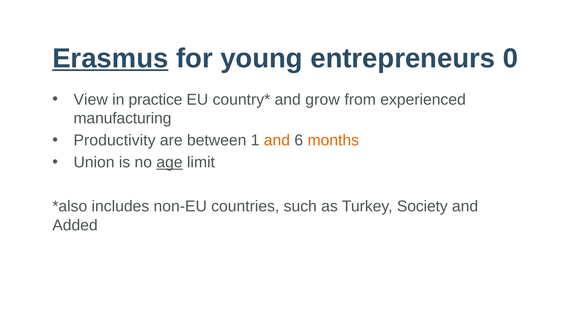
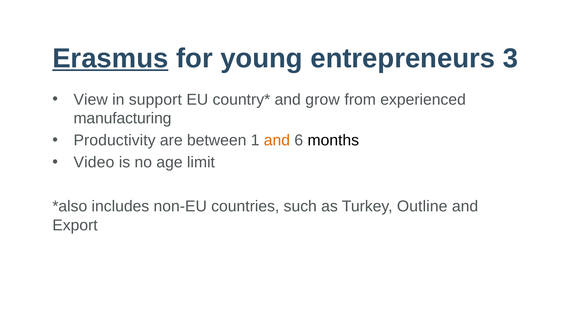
0: 0 -> 3 (510, 58)
practice: practice -> support (155, 100)
months colour: orange -> black (333, 140)
Union: Union -> Video (94, 162)
age underline: present -> none (170, 162)
Society: Society -> Outline (422, 206)
Added: Added -> Export (75, 225)
